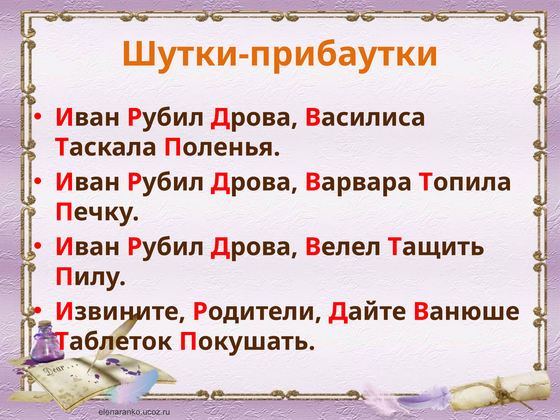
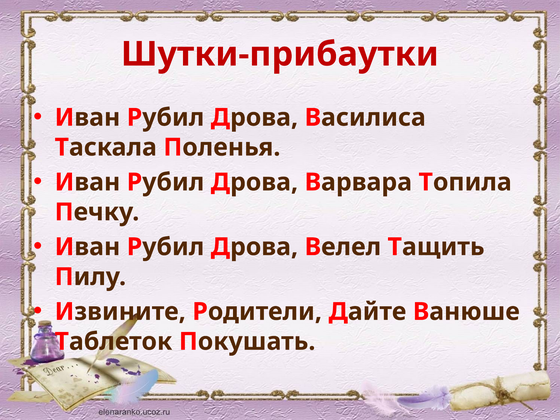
Шутки-прибаутки colour: orange -> red (280, 54)
